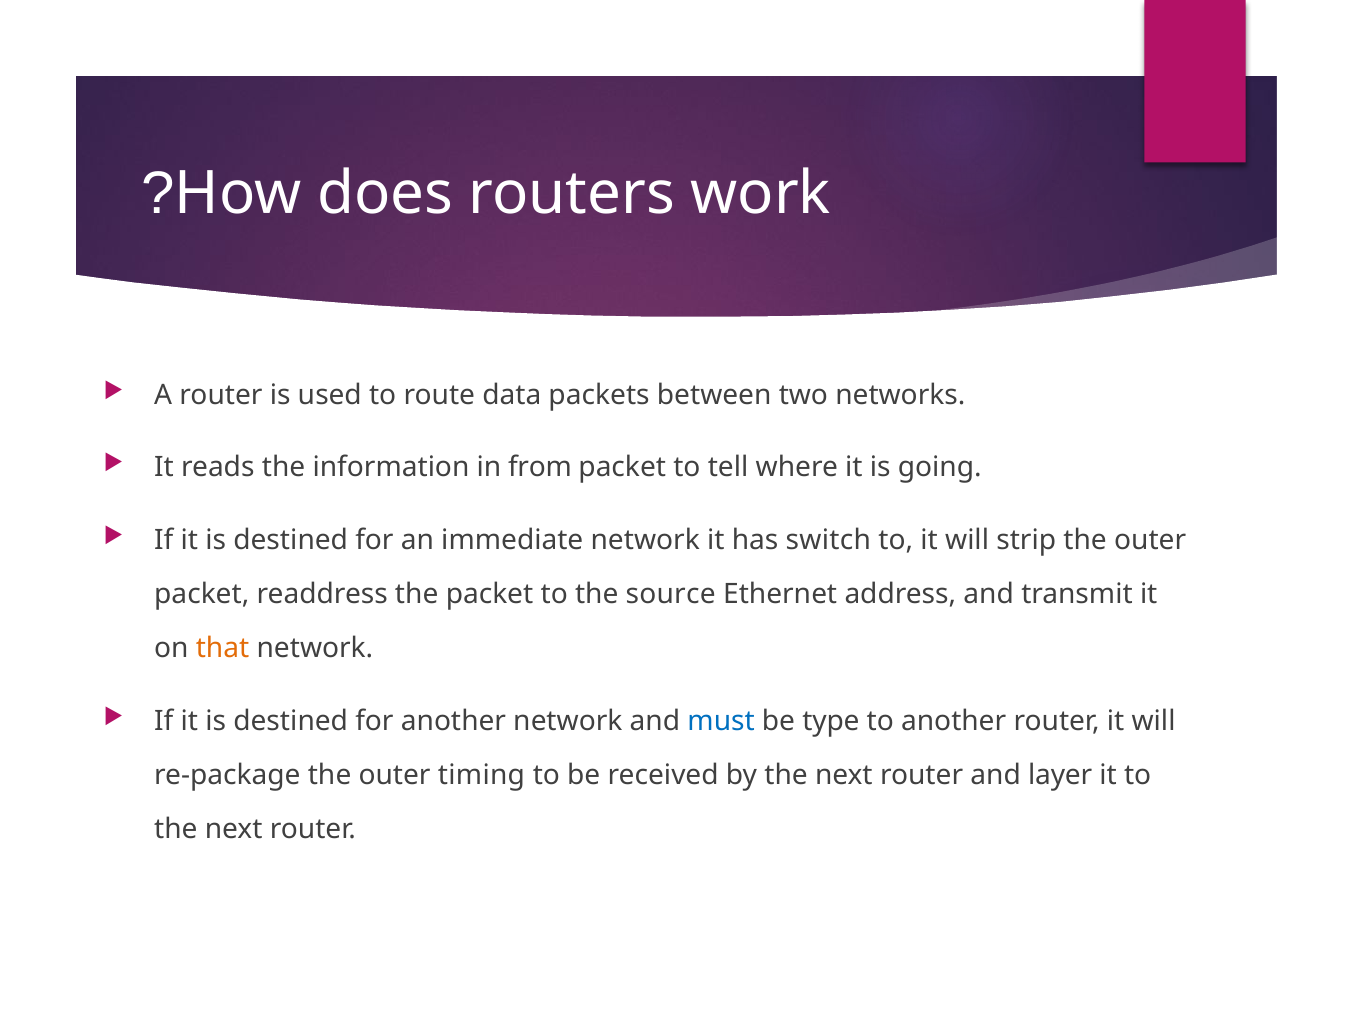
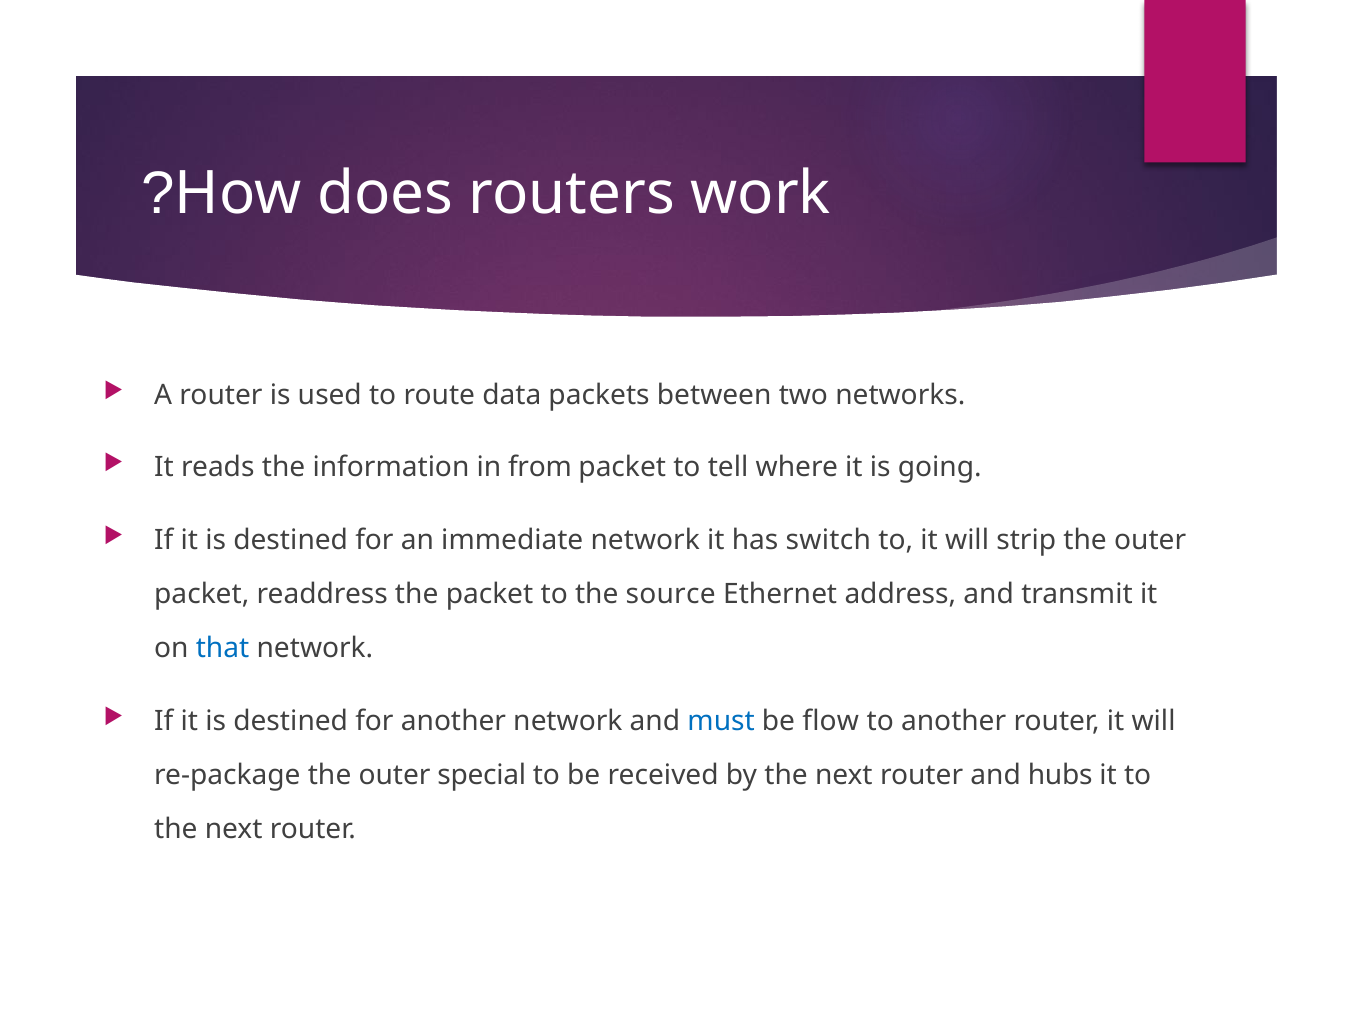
that colour: orange -> blue (223, 649)
type: type -> flow (831, 721)
timing: timing -> special (482, 775)
layer: layer -> hubs (1060, 775)
